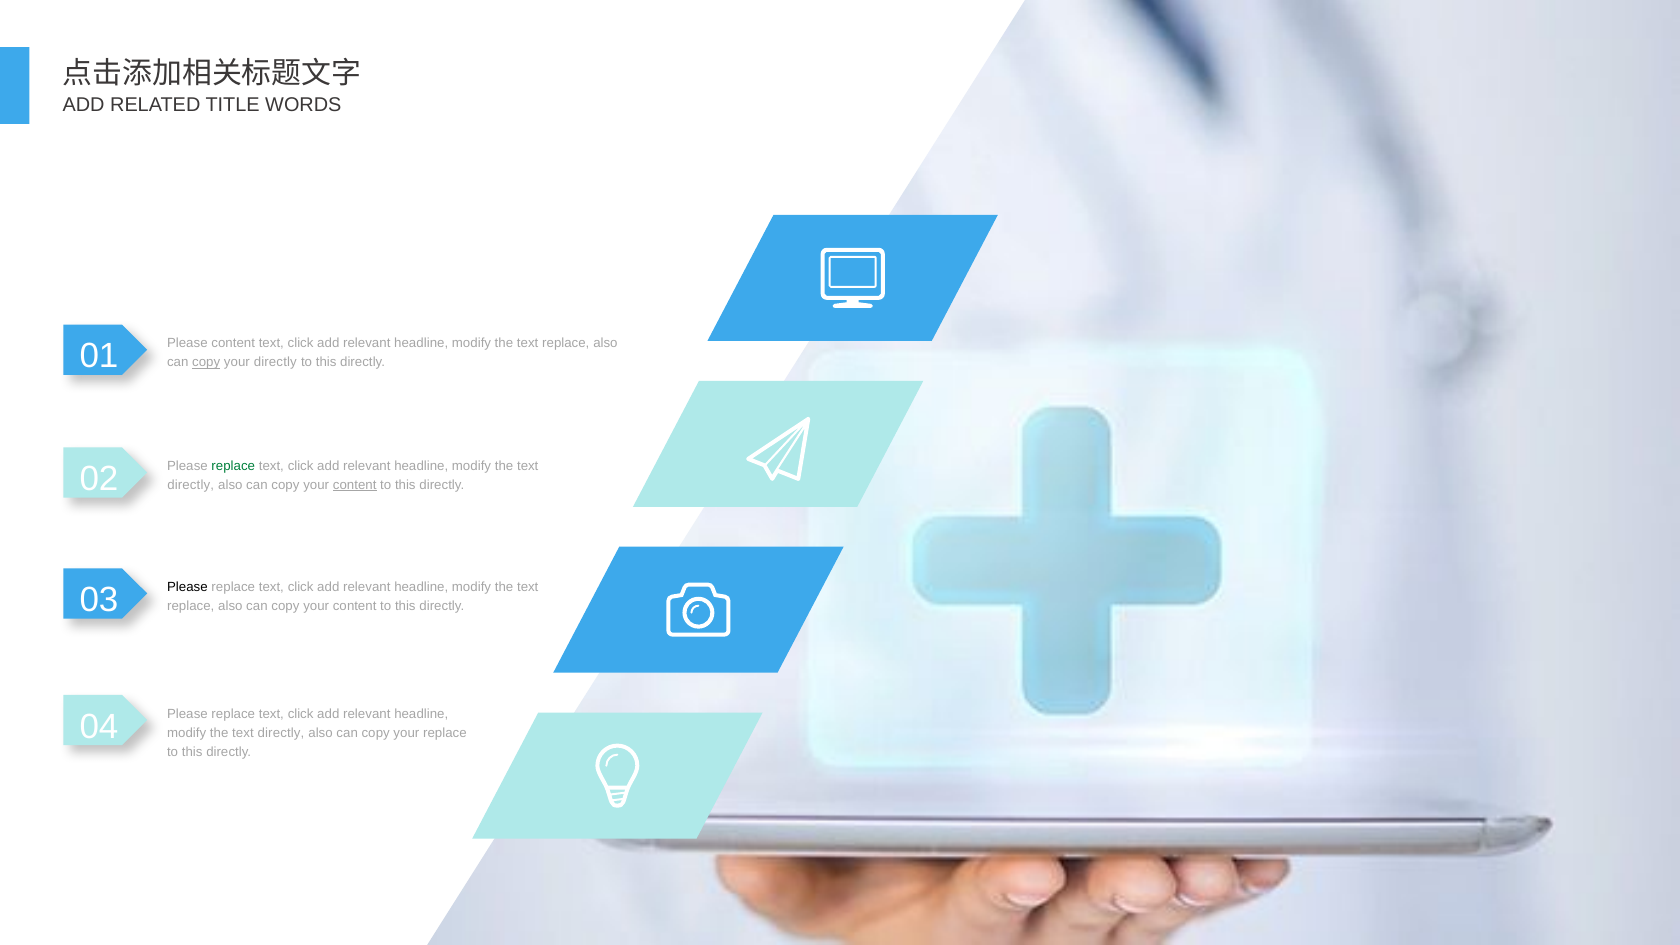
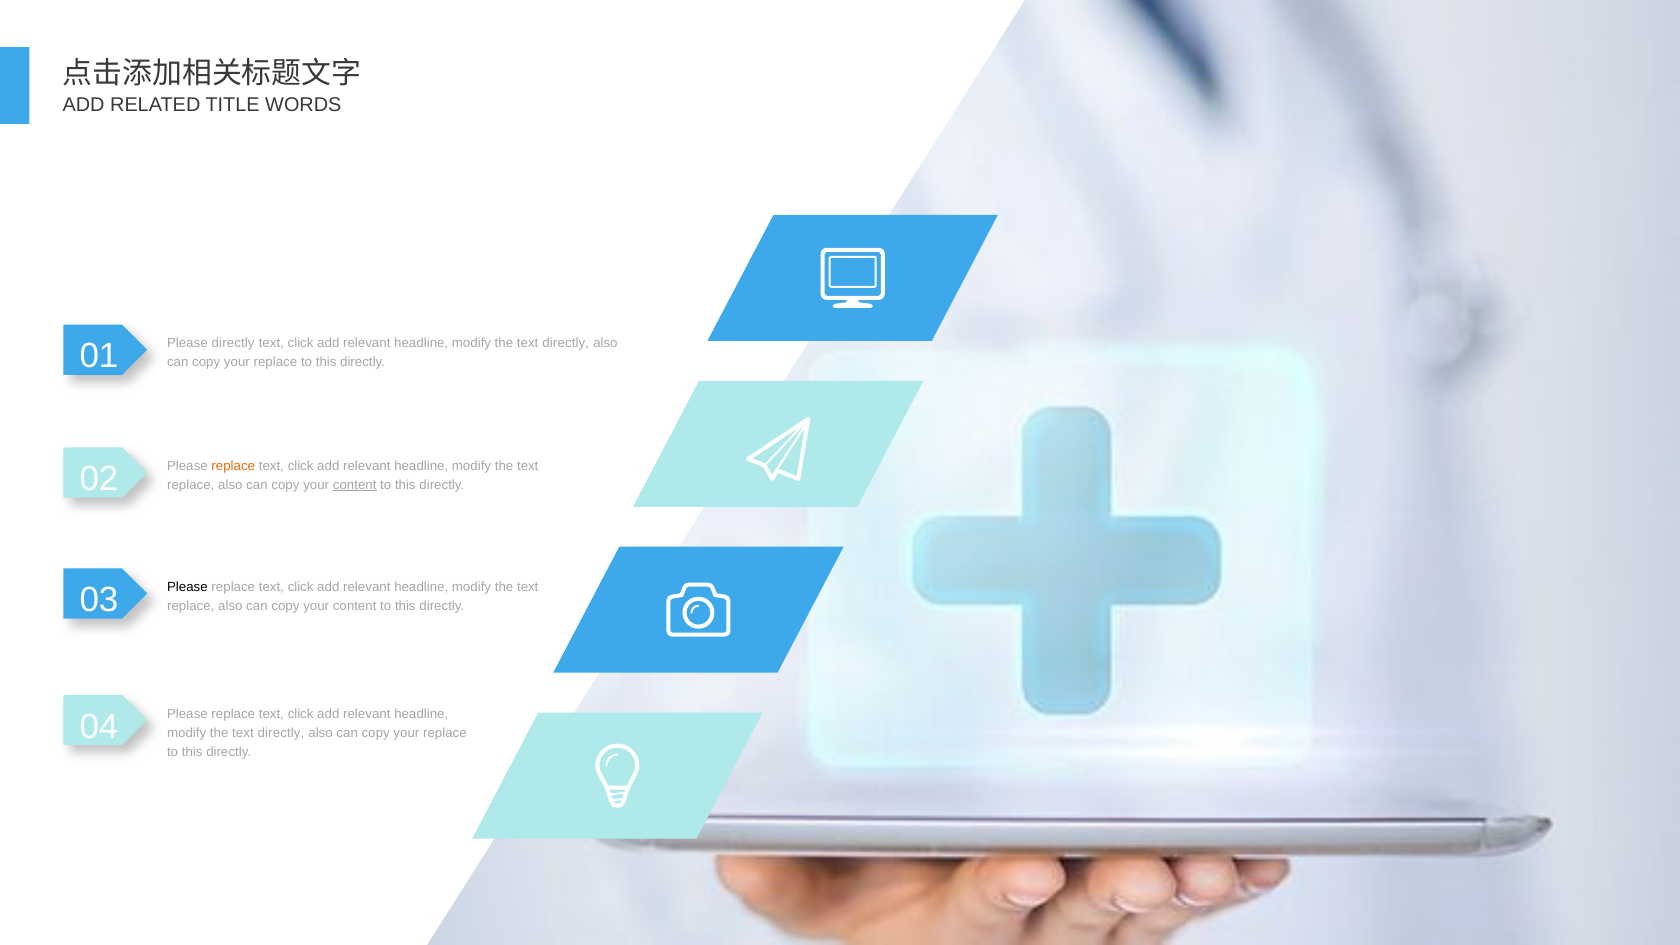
Please content: content -> directly (233, 343)
replace: replace -> directly (566, 343)
copy underline: present -> none (206, 362)
directly: directly -> replace (275, 362)
replace colour: green -> orange (233, 466)
directly: directly -> replace (191, 485)
